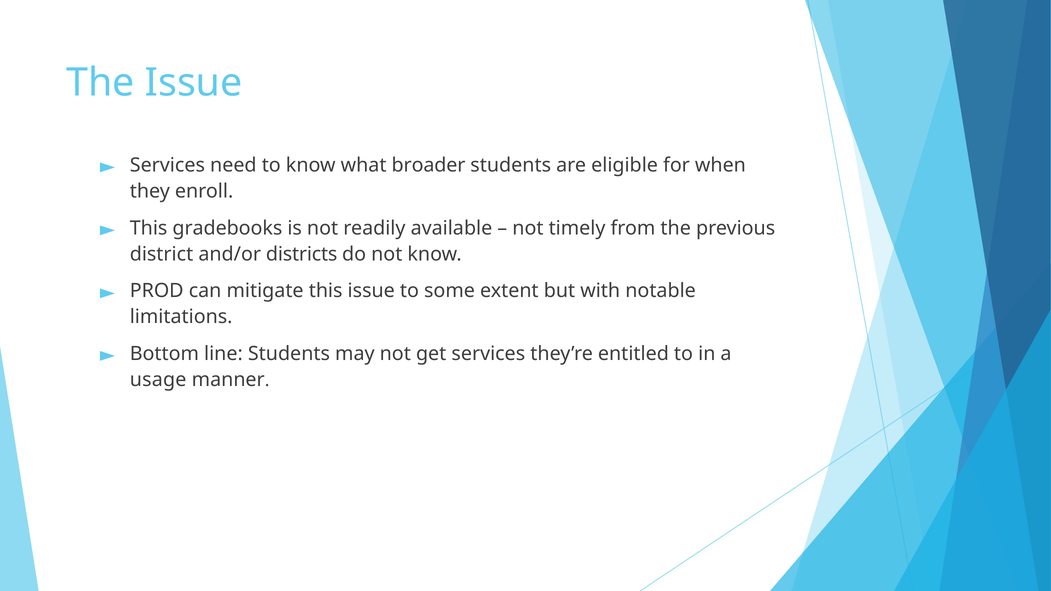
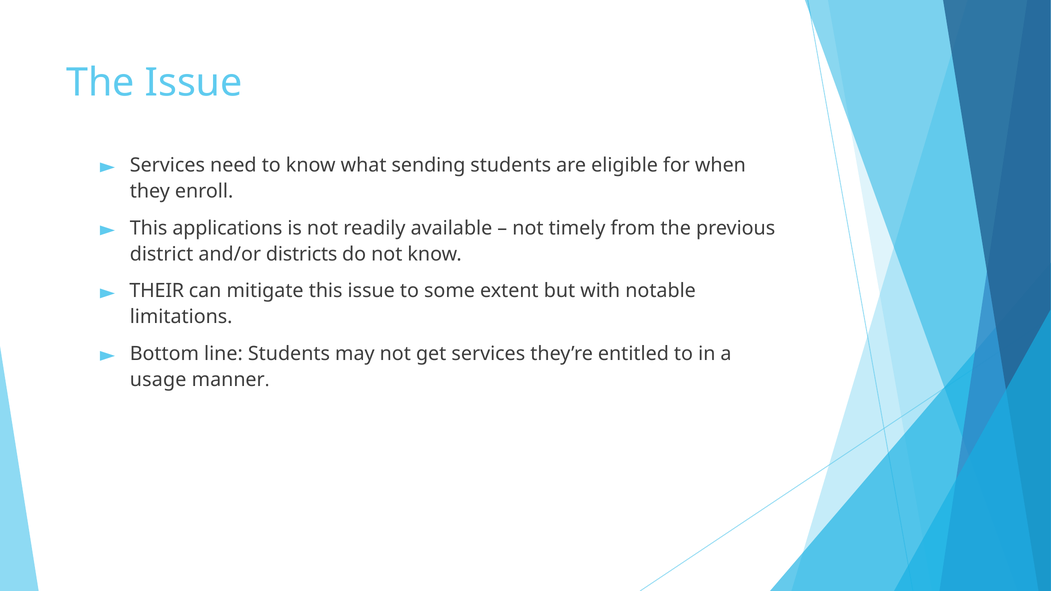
broader: broader -> sending (429, 165)
gradebooks: gradebooks -> applications (227, 228)
PROD: PROD -> THEIR (157, 291)
